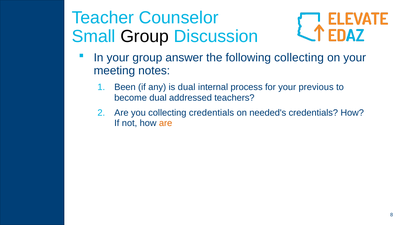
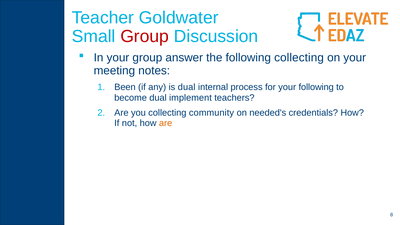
Counselor: Counselor -> Goldwater (179, 18)
Group colour: black -> red (145, 37)
your previous: previous -> following (316, 87)
addressed: addressed -> implement (190, 98)
collecting credentials: credentials -> community (211, 113)
